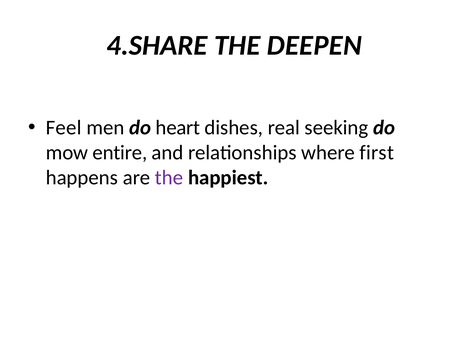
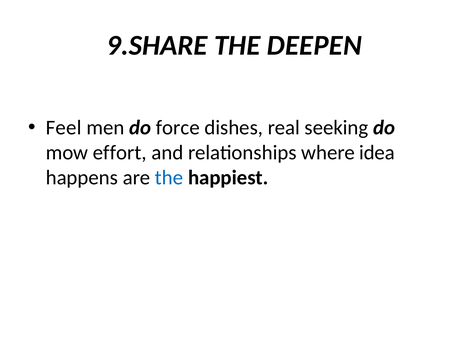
4.SHARE: 4.SHARE -> 9.SHARE (157, 45)
heart: heart -> force (178, 128)
entire: entire -> effort (120, 153)
first: first -> idea (377, 153)
the colour: purple -> blue (169, 178)
